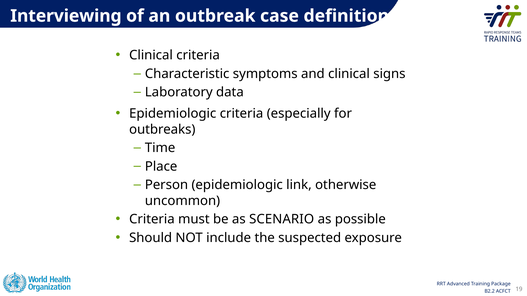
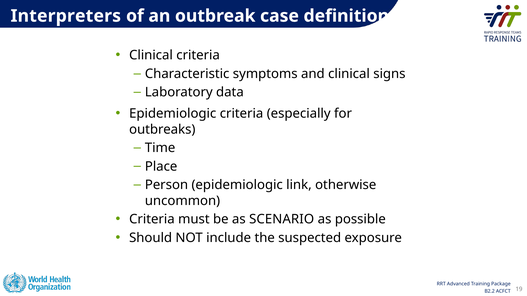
Interviewing: Interviewing -> Interpreters (66, 16)
